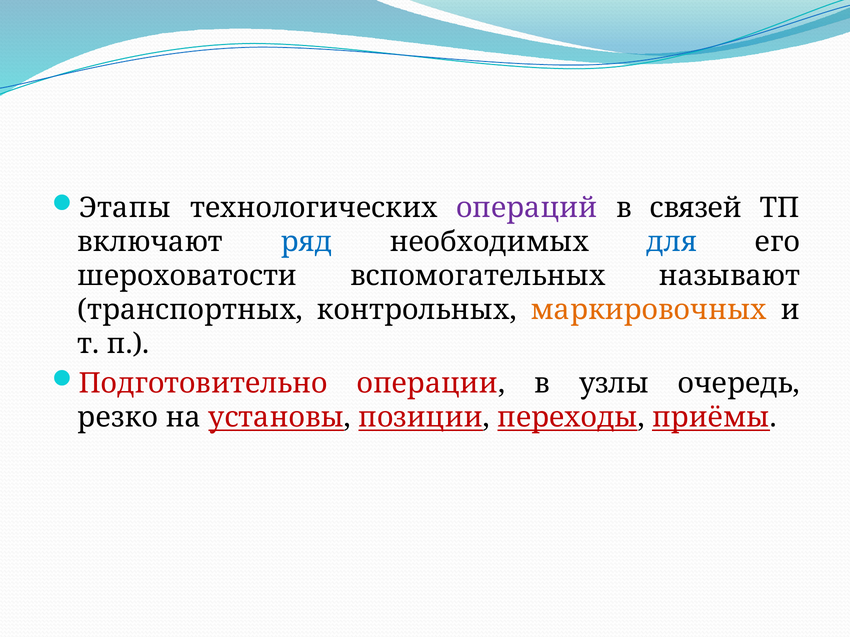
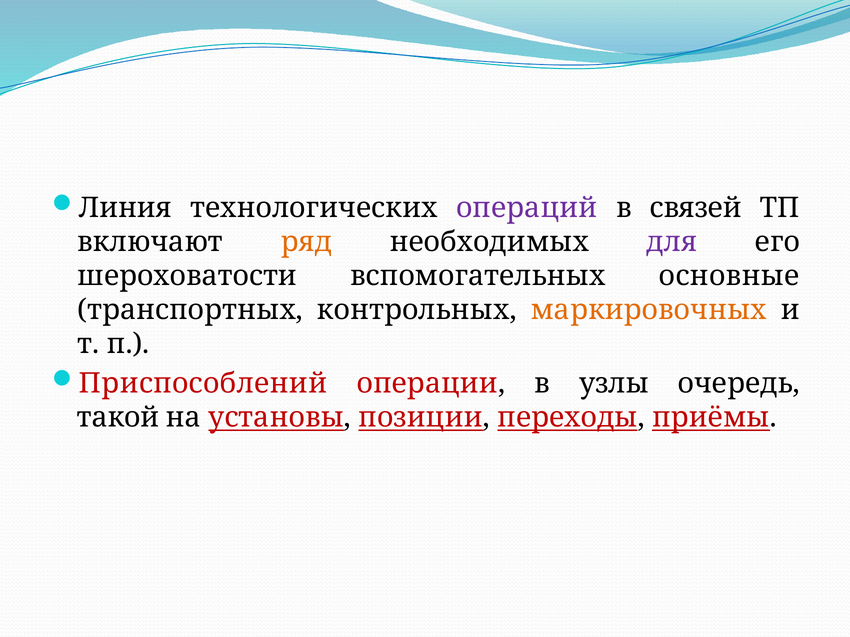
Этапы: Этапы -> Линия (125, 208)
ряд colour: blue -> orange (306, 242)
для colour: blue -> purple (672, 242)
называют: называют -> основные (729, 276)
Подготовительно: Подготовительно -> Приспособлений (203, 384)
резко: резко -> такой (118, 418)
